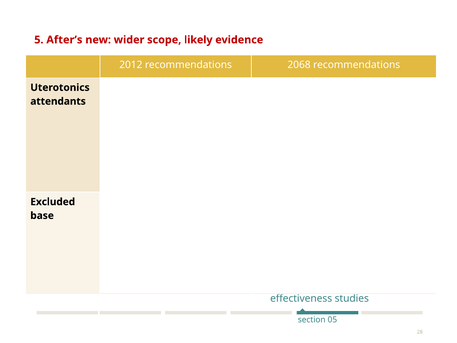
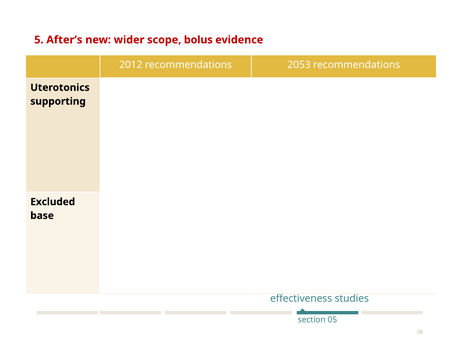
likely: likely -> bolus (198, 40)
2068: 2068 -> 2053 (299, 65)
attendants: attendants -> supporting (58, 101)
